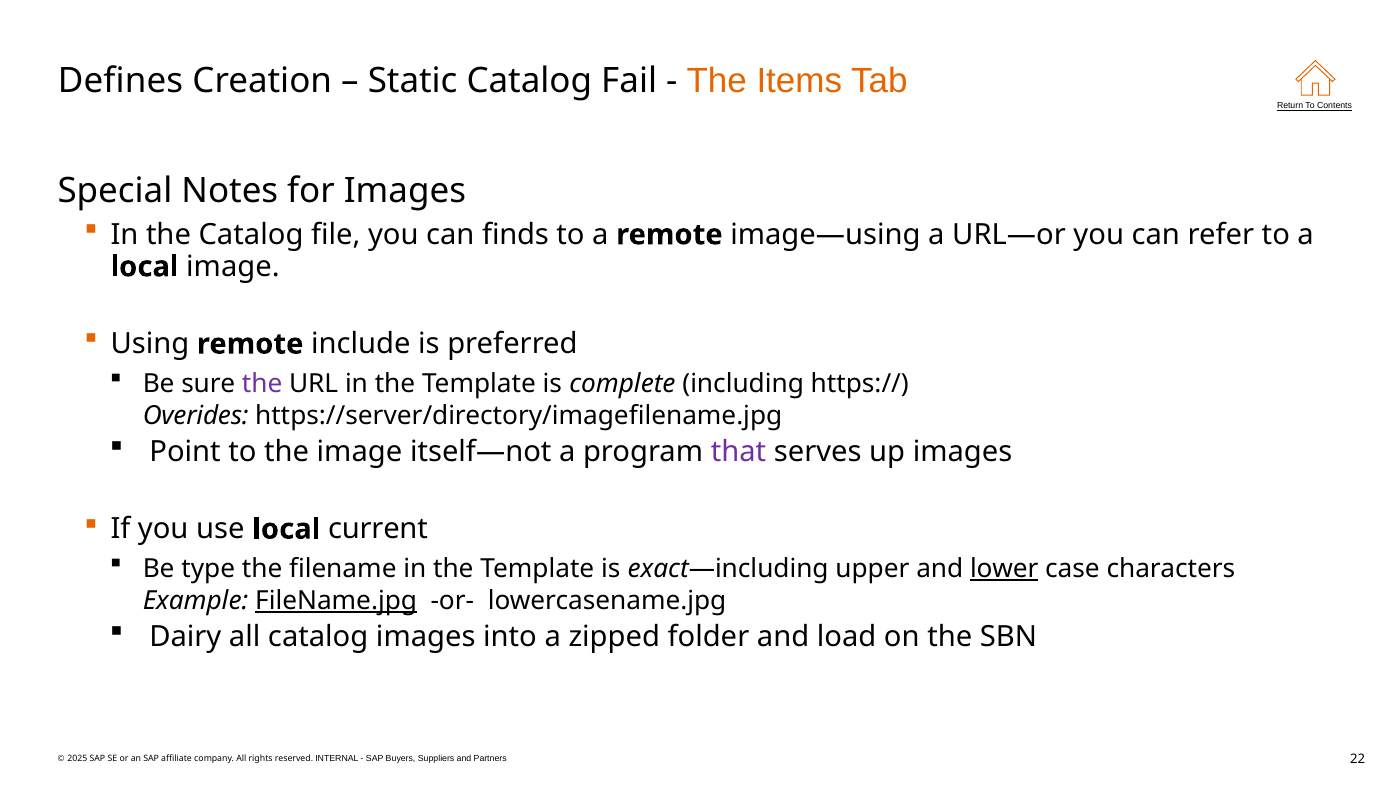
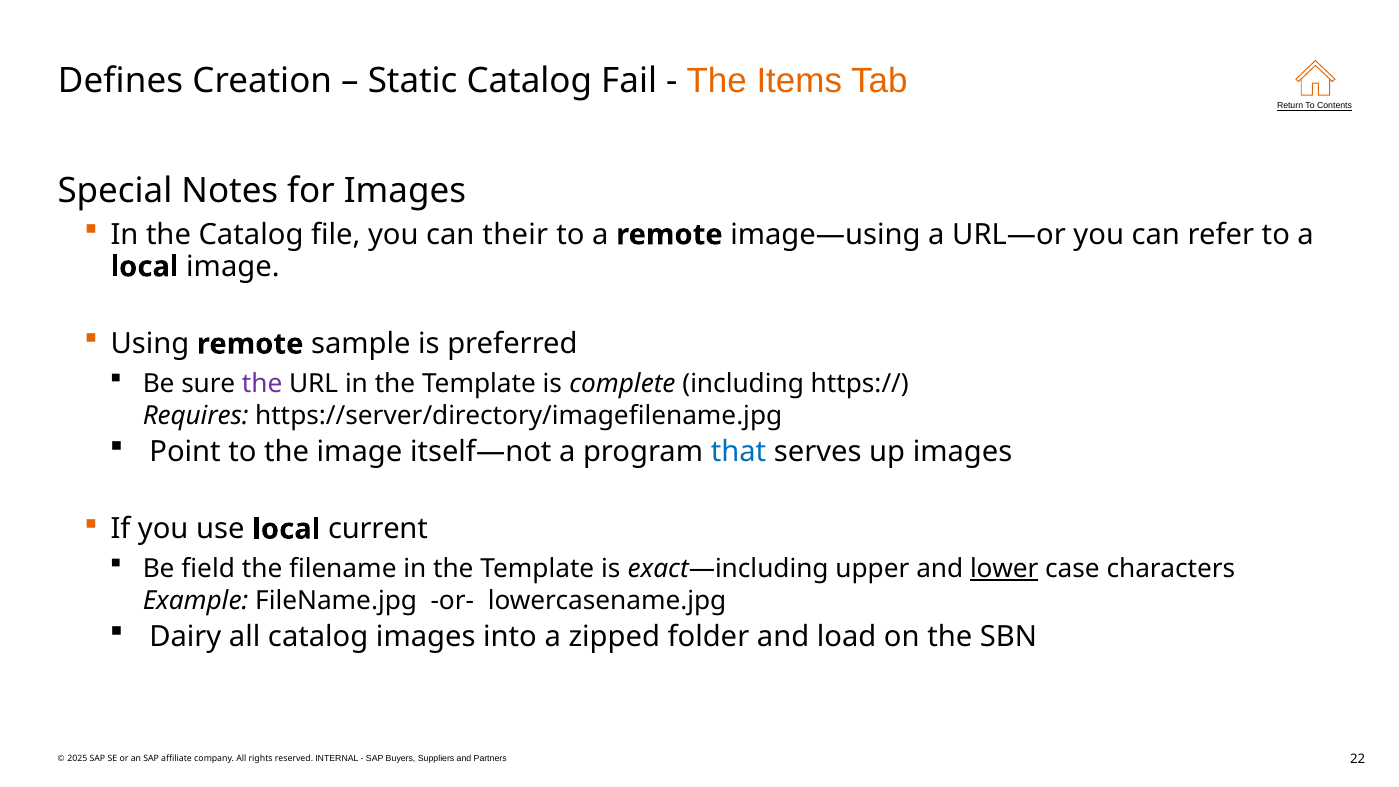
finds: finds -> their (515, 235)
include: include -> sample (361, 344)
Overides: Overides -> Requires (196, 415)
that colour: purple -> blue (739, 452)
type: type -> field (208, 568)
FileName.jpg underline: present -> none (336, 600)
